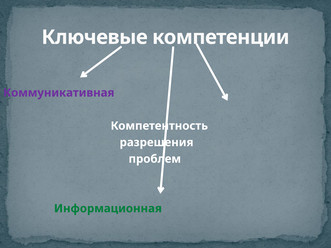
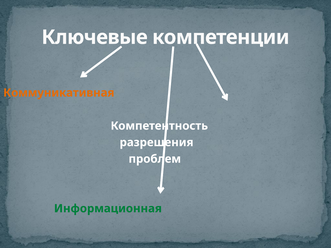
Коммуникативная colour: purple -> orange (59, 93)
